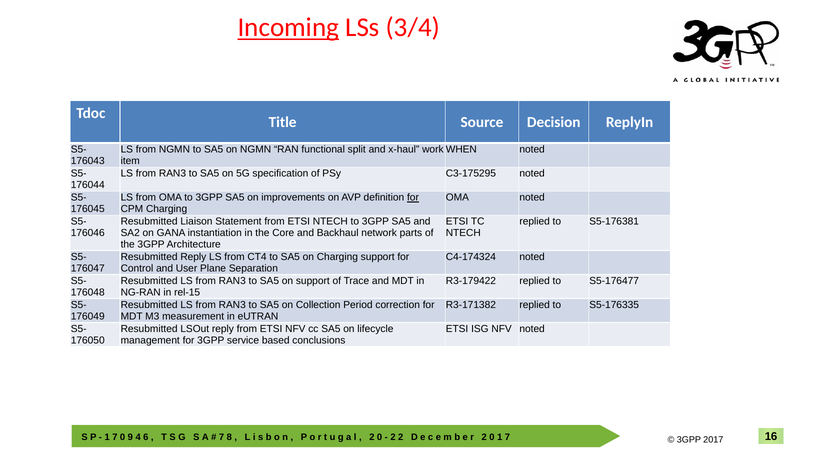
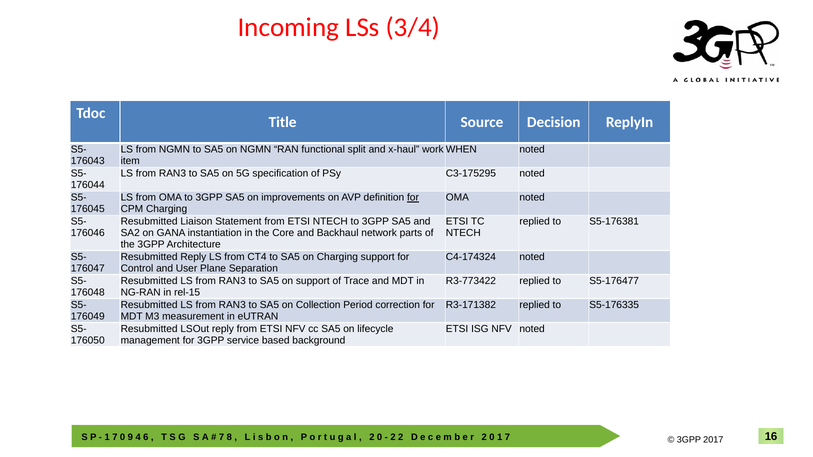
Incoming underline: present -> none (288, 27)
R3-179422: R3-179422 -> R3-773422 (471, 281)
conclusions: conclusions -> background (319, 341)
